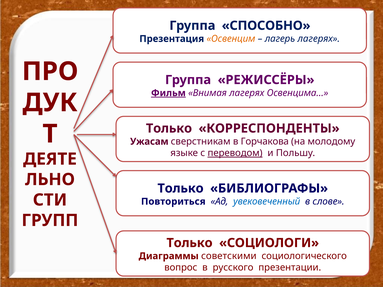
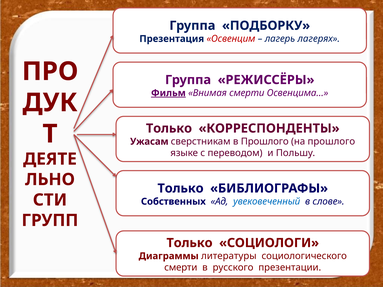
СПОСОБНО: СПОСОБНО -> ПОДБОРКУ (266, 26)
Освенцим colour: orange -> red (231, 39)
Внимая лагерях: лагерях -> смерти (247, 93)
в Горчакова: Горчакова -> Прошлого (265, 142)
на молодому: молодому -> прошлого (331, 142)
переводом underline: present -> none (235, 153)
Повториться: Повториться -> Собственных (173, 202)
советскими: советскими -> литературы (229, 256)
вопрос: вопрос -> смерти (181, 268)
